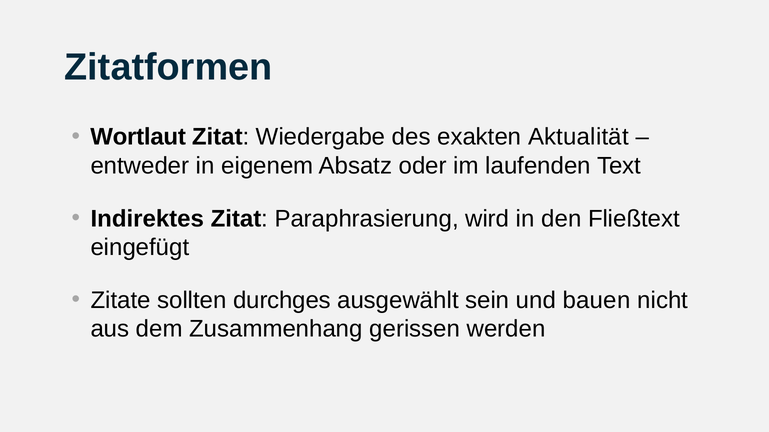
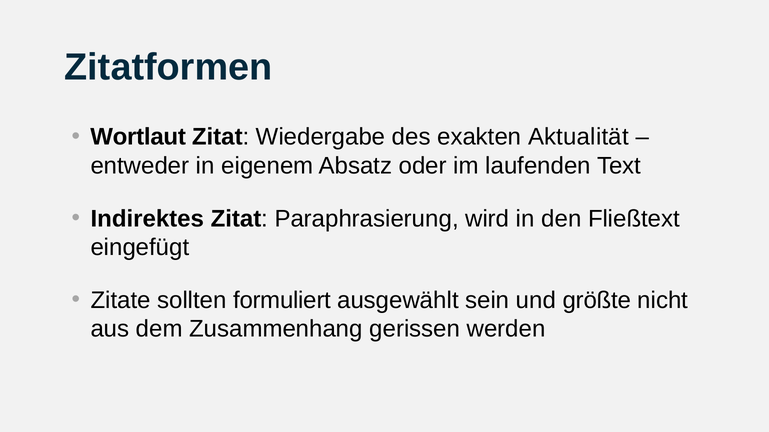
durchges: durchges -> formuliert (282, 301)
bauen: bauen -> größte (597, 301)
